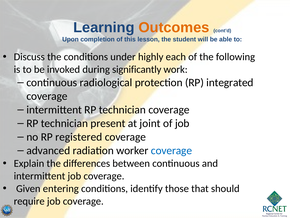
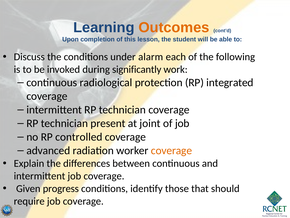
highly: highly -> alarm (151, 57)
registered: registered -> controlled (79, 137)
coverage colour: blue -> orange (171, 150)
entering: entering -> progress (61, 188)
